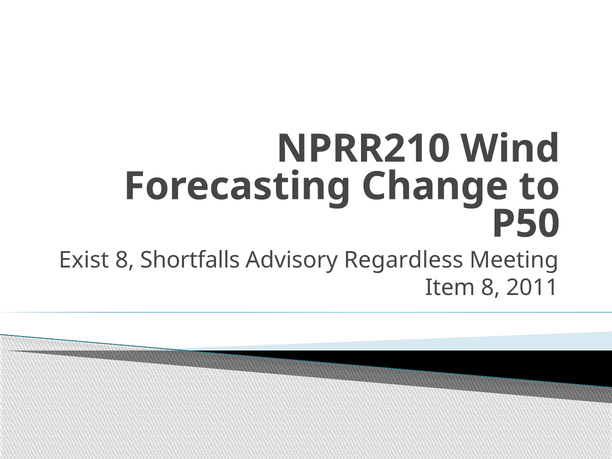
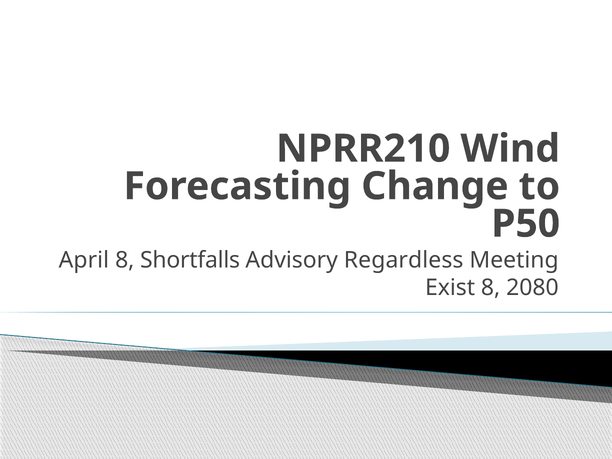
Exist: Exist -> April (84, 260)
Item: Item -> Exist (450, 288)
2011: 2011 -> 2080 (532, 288)
